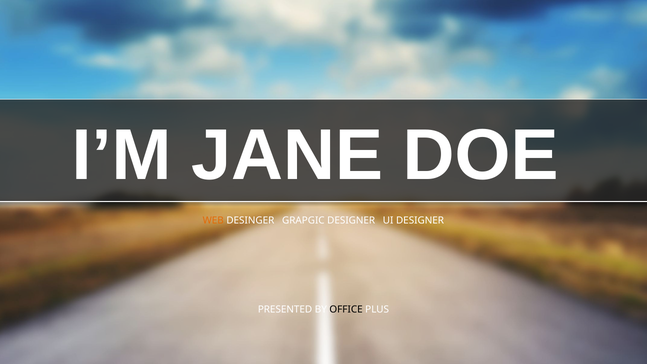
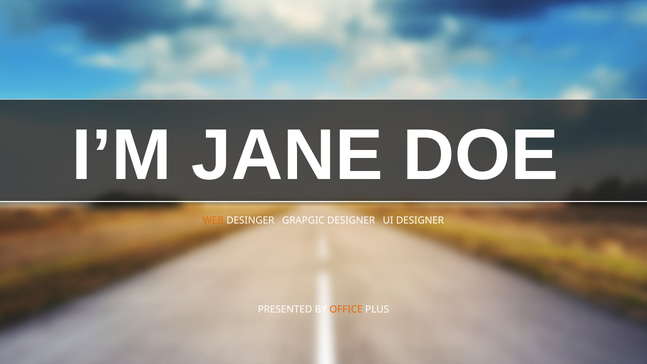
OFFICE colour: black -> orange (346, 310)
